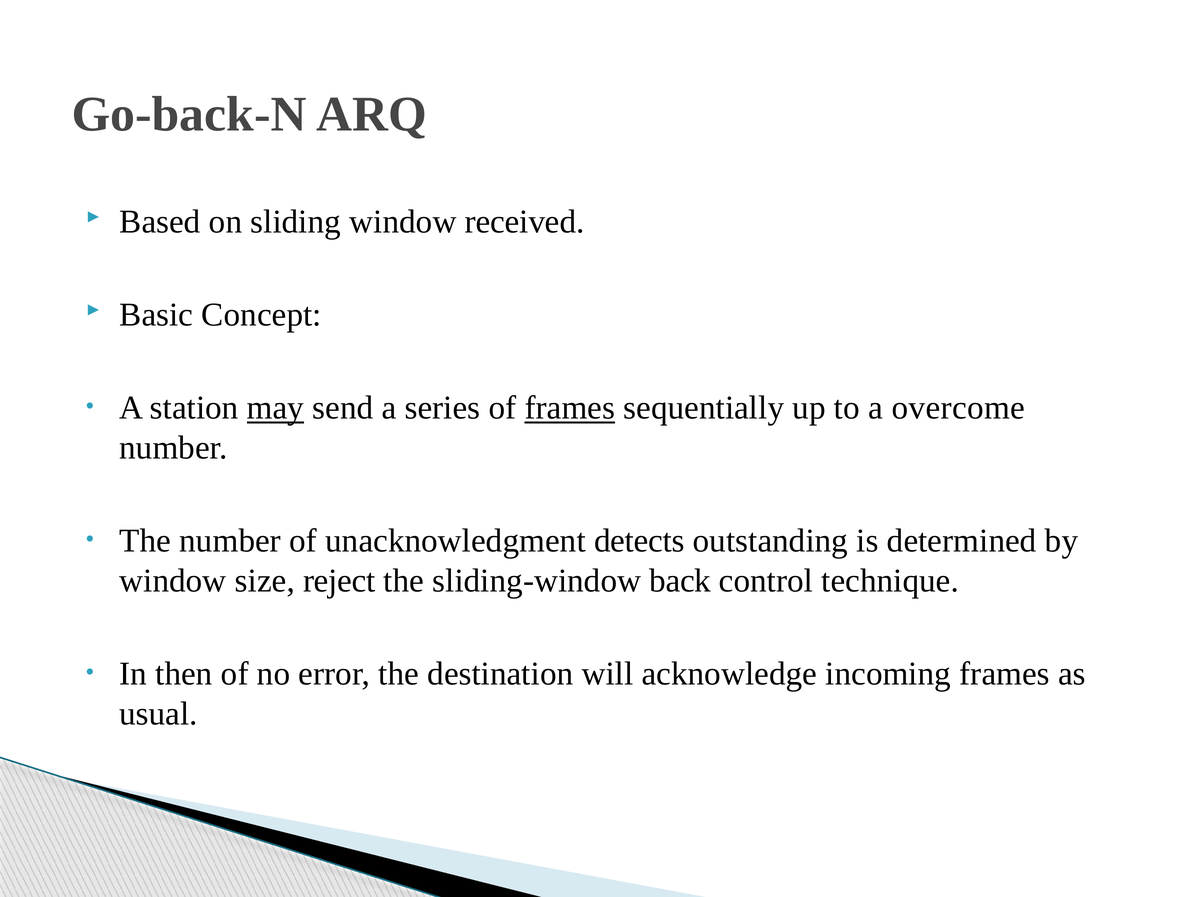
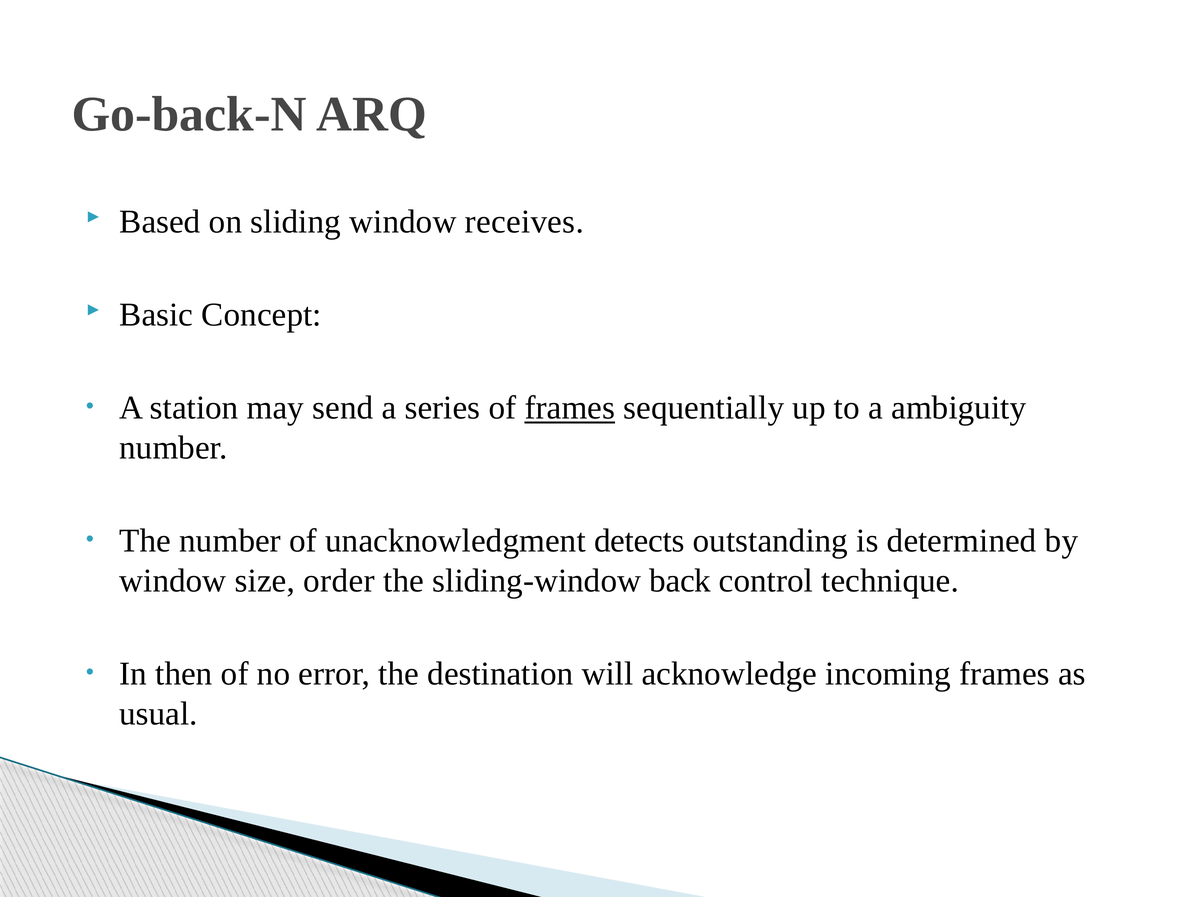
received: received -> receives (524, 222)
may underline: present -> none (275, 408)
overcome: overcome -> ambiguity (959, 408)
reject: reject -> order (339, 581)
